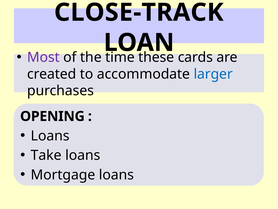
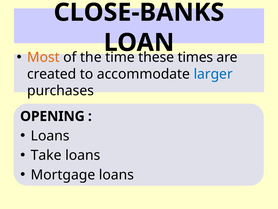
CLOSE-TRACK: CLOSE-TRACK -> CLOSE-BANKS (139, 12)
Most colour: purple -> orange (43, 57)
cards: cards -> times (195, 57)
